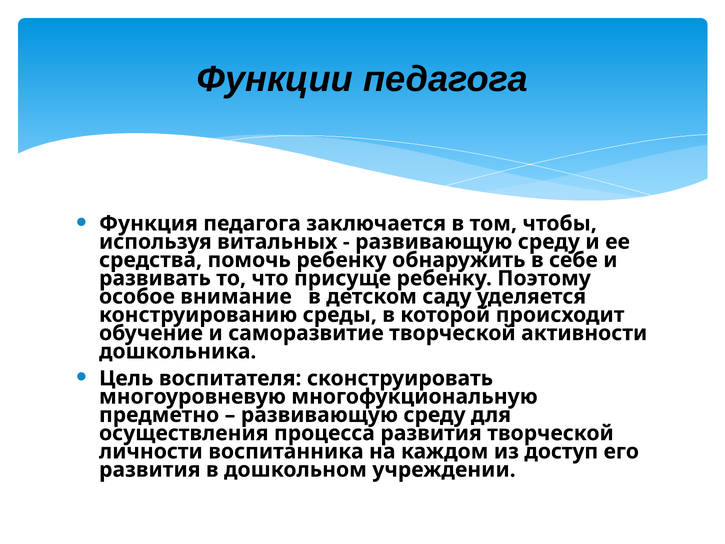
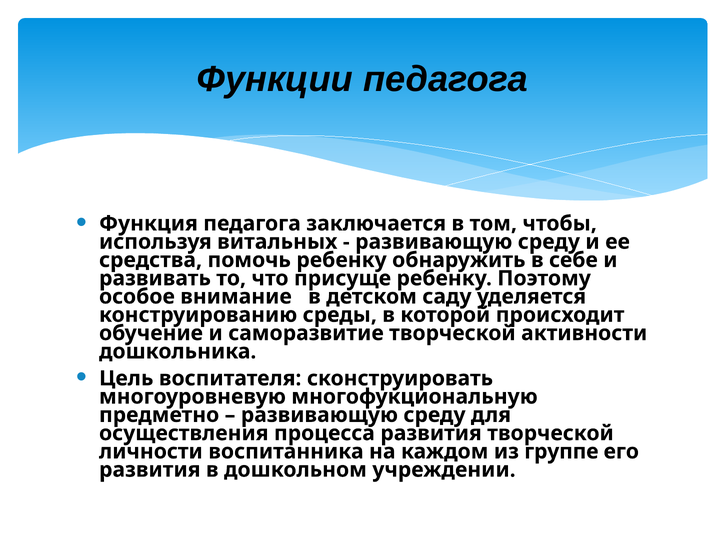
доступ: доступ -> группе (561, 451)
